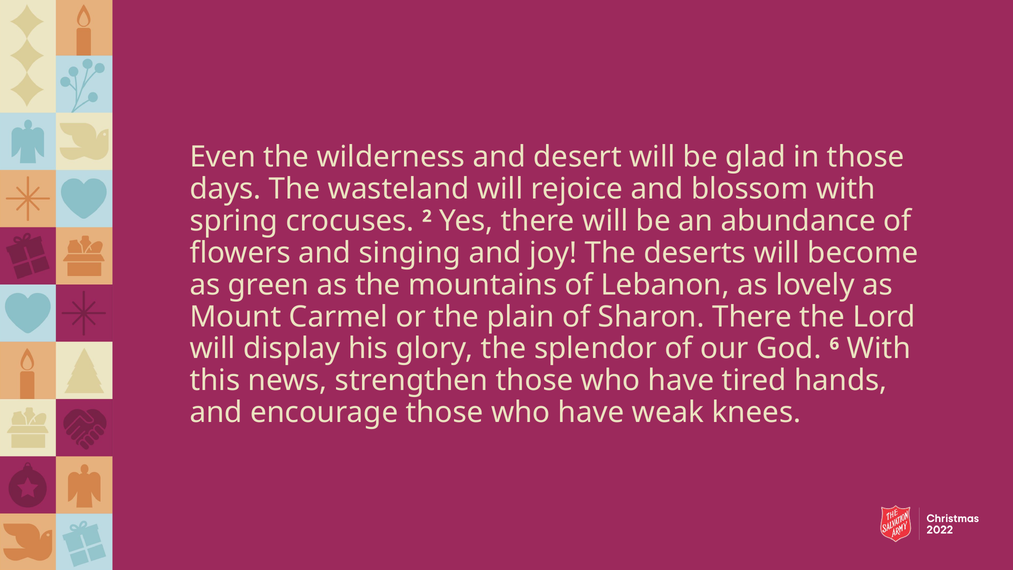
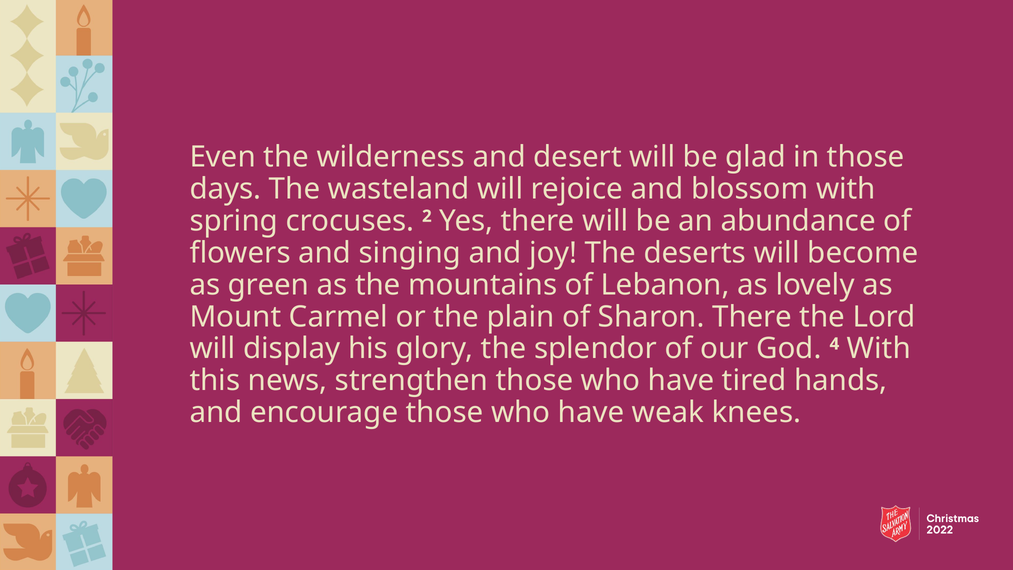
6: 6 -> 4 (834, 344)
